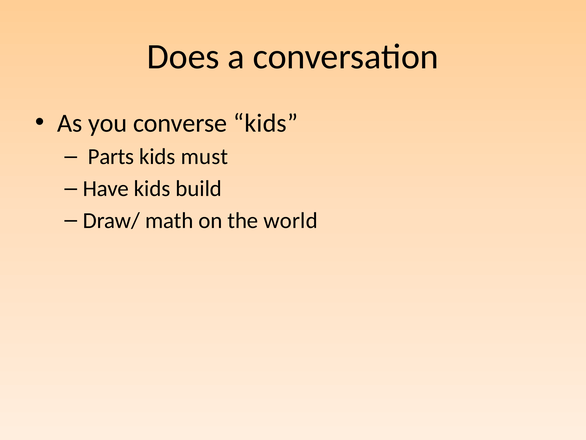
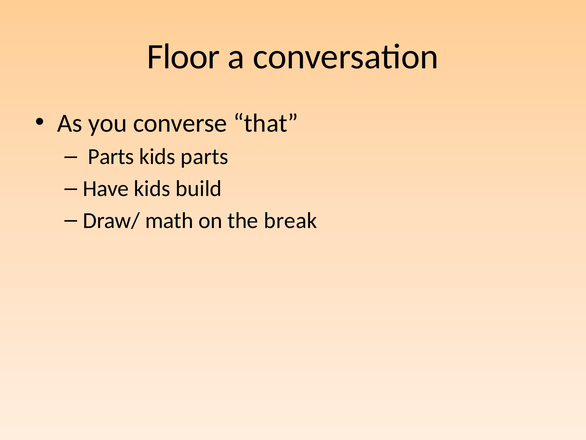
Does: Does -> Floor (183, 57)
converse kids: kids -> that (266, 123)
kids must: must -> parts (205, 157)
world: world -> break (291, 220)
